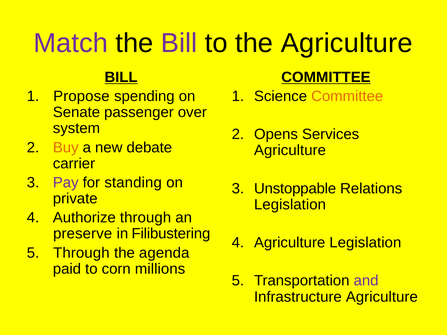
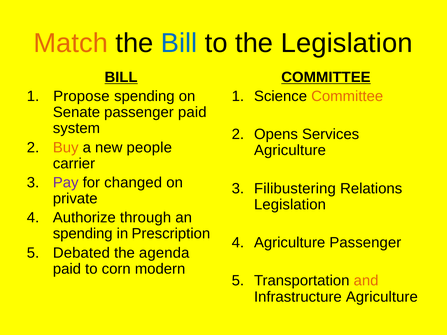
Match colour: purple -> orange (71, 43)
Bill colour: purple -> blue (179, 43)
the Agriculture: Agriculture -> Legislation (347, 43)
passenger over: over -> paid (192, 112)
debate: debate -> people (149, 148)
standing: standing -> changed (133, 183)
Unstoppable: Unstoppable -> Filibustering (295, 189)
preserve: preserve -> spending (83, 234)
Filibustering: Filibustering -> Prescription (171, 234)
Agriculture Legislation: Legislation -> Passenger (365, 243)
Through: Through -> Debated (81, 253)
millions: millions -> modern (160, 269)
and colour: purple -> orange (366, 281)
